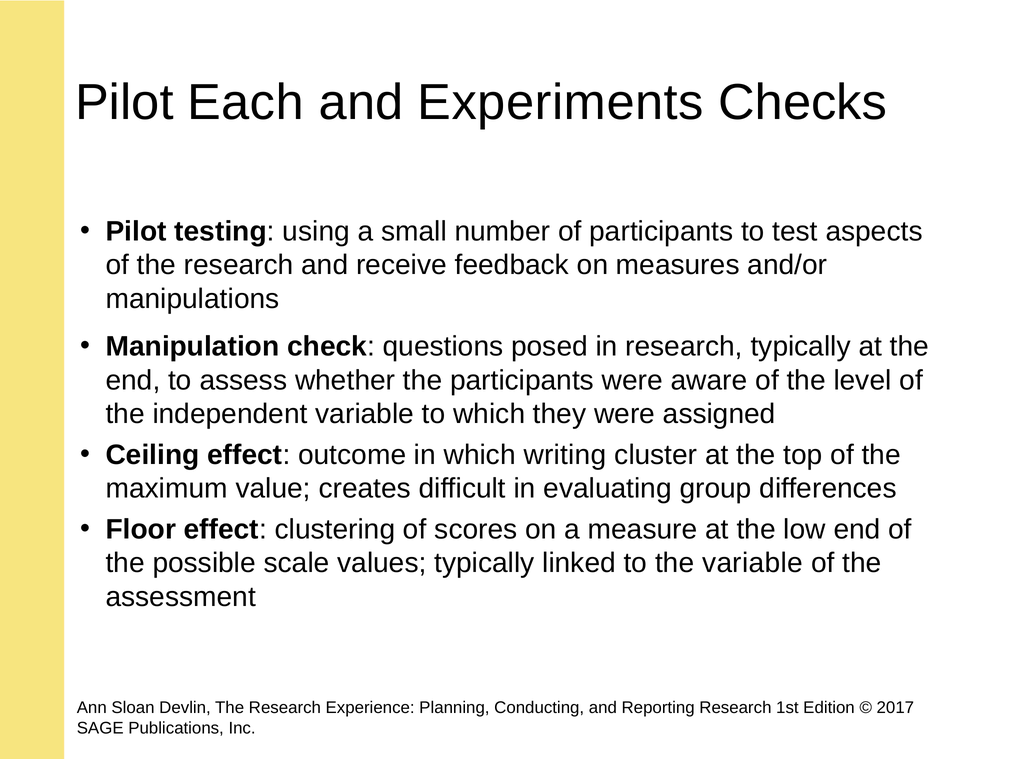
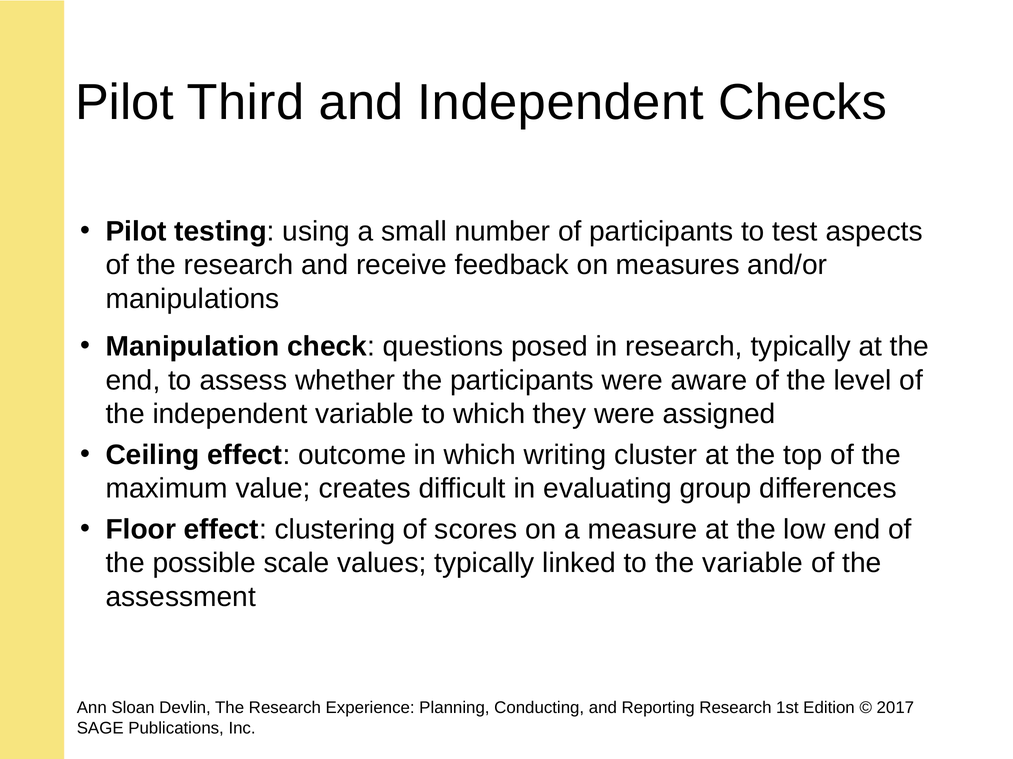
Each: Each -> Third (245, 103)
and Experiments: Experiments -> Independent (561, 103)
